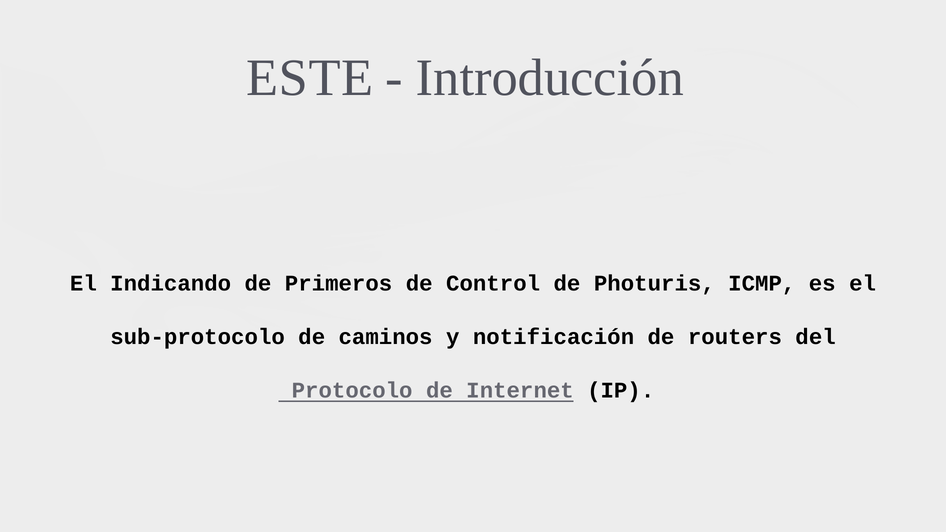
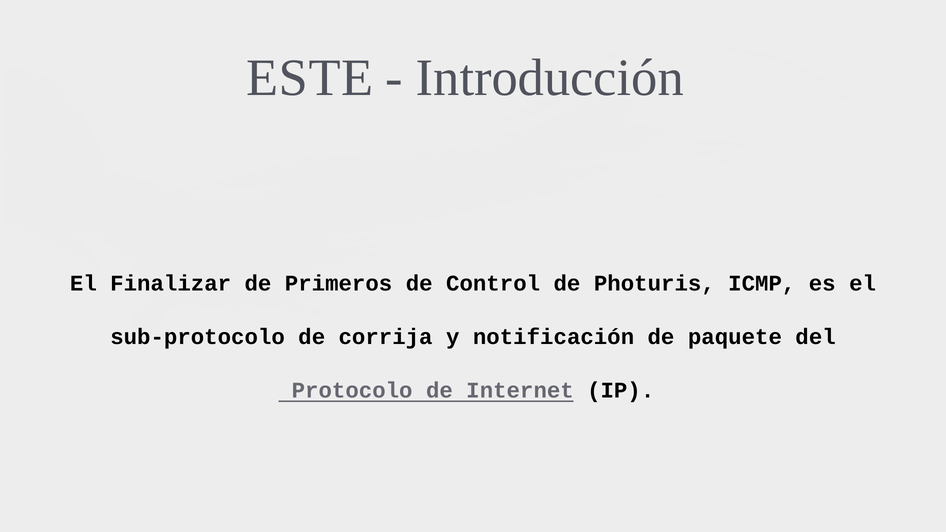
Indicando: Indicando -> Finalizar (171, 283)
caminos: caminos -> corrija (386, 337)
routers: routers -> paquete (735, 337)
